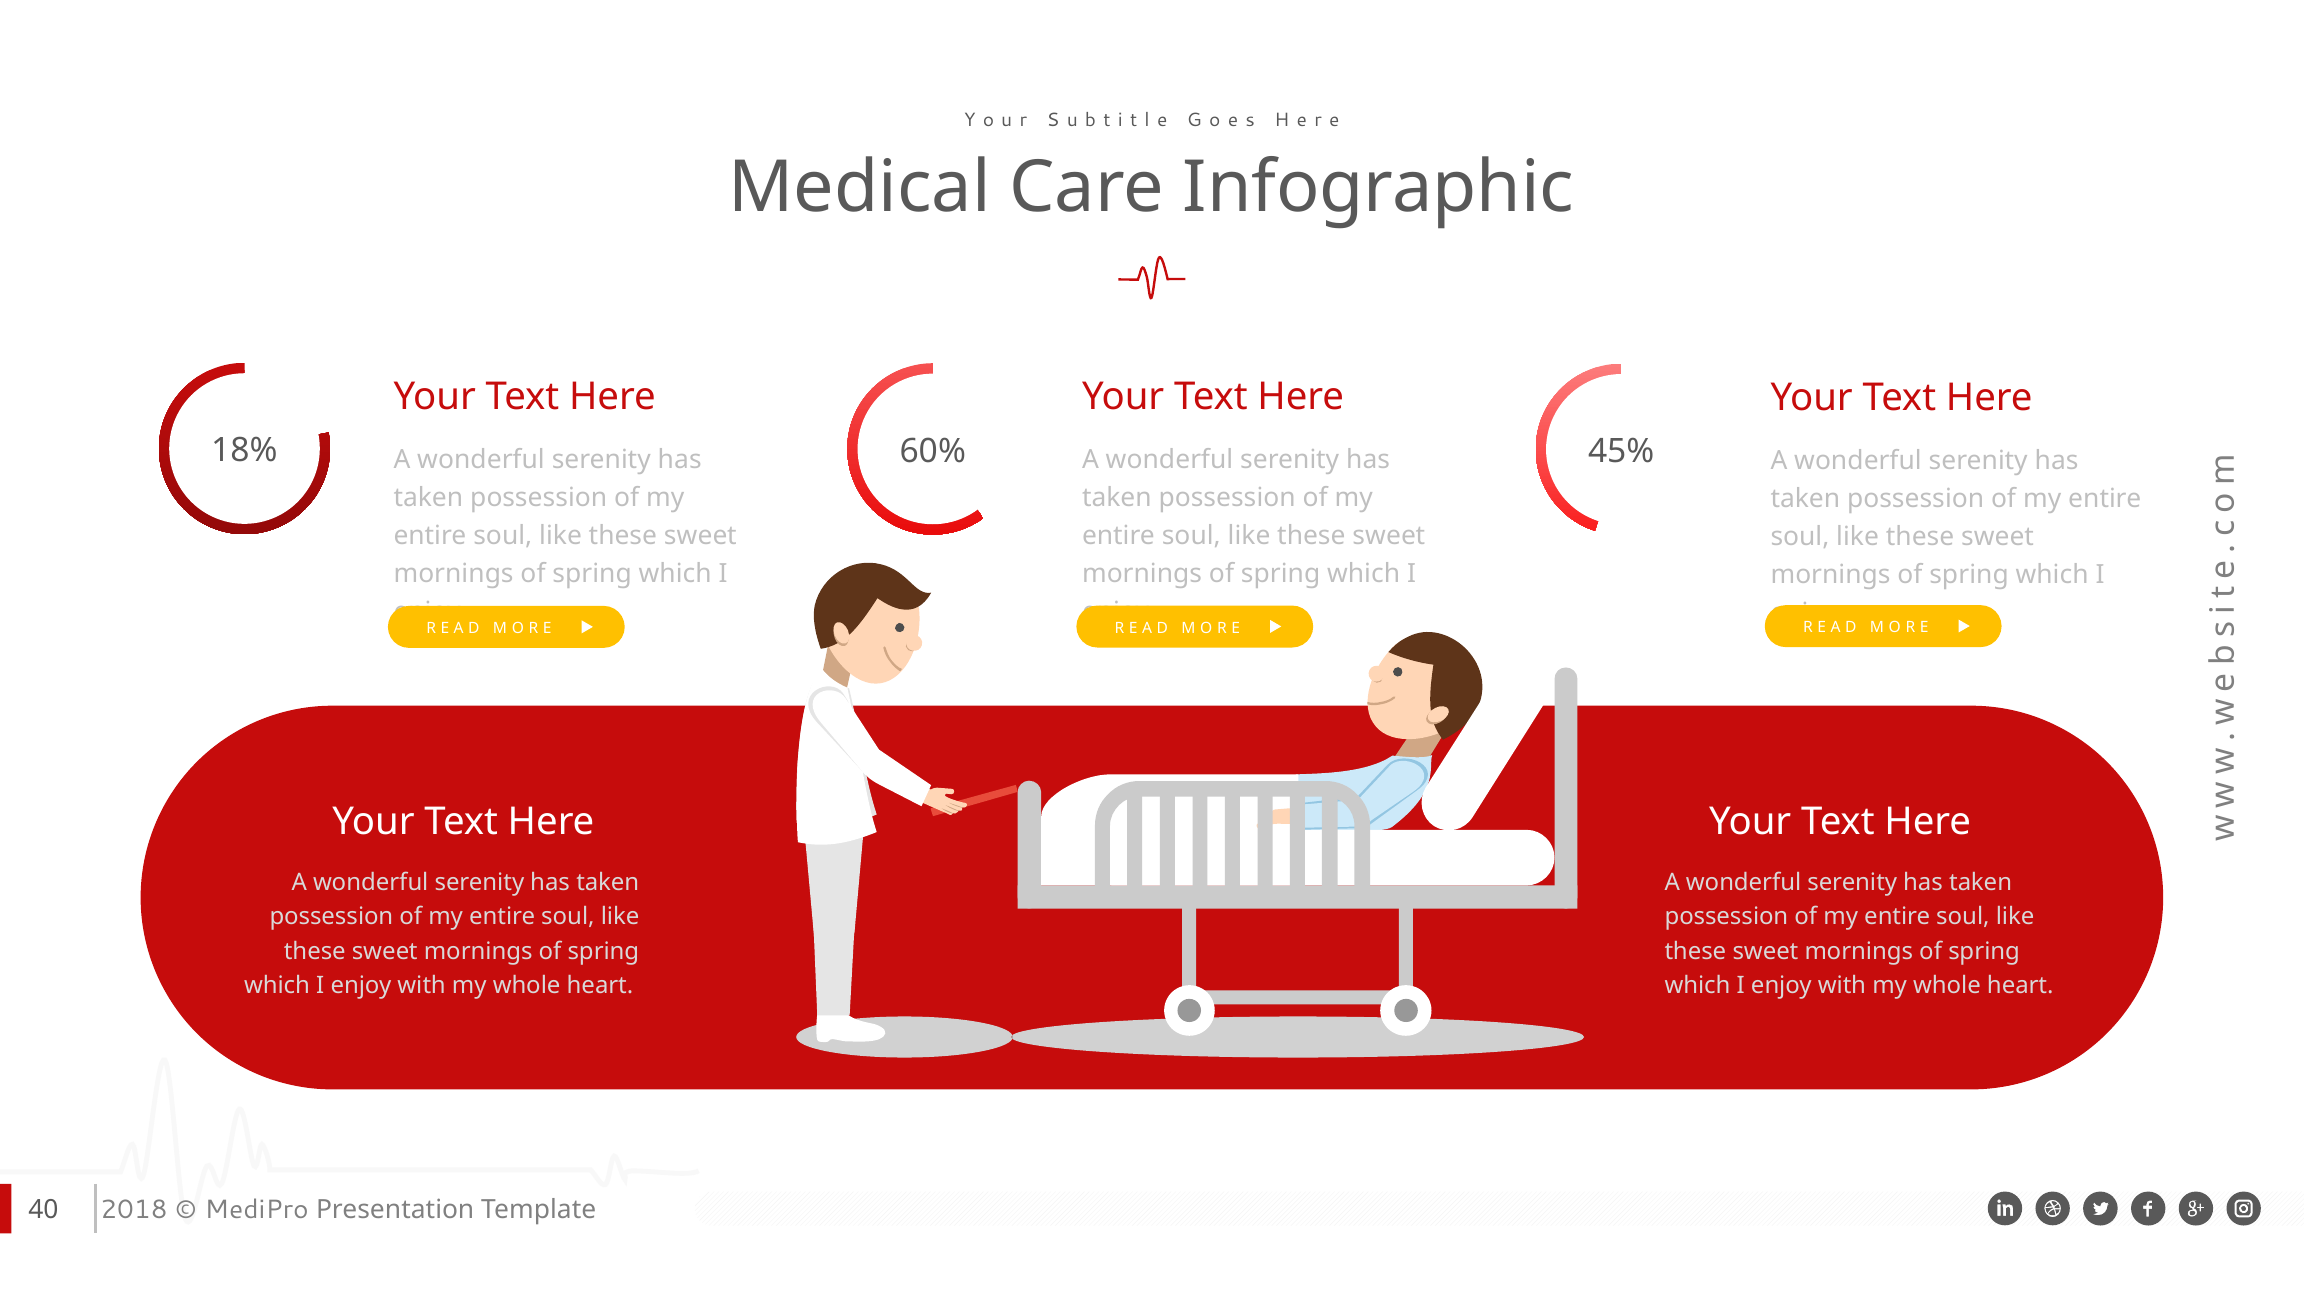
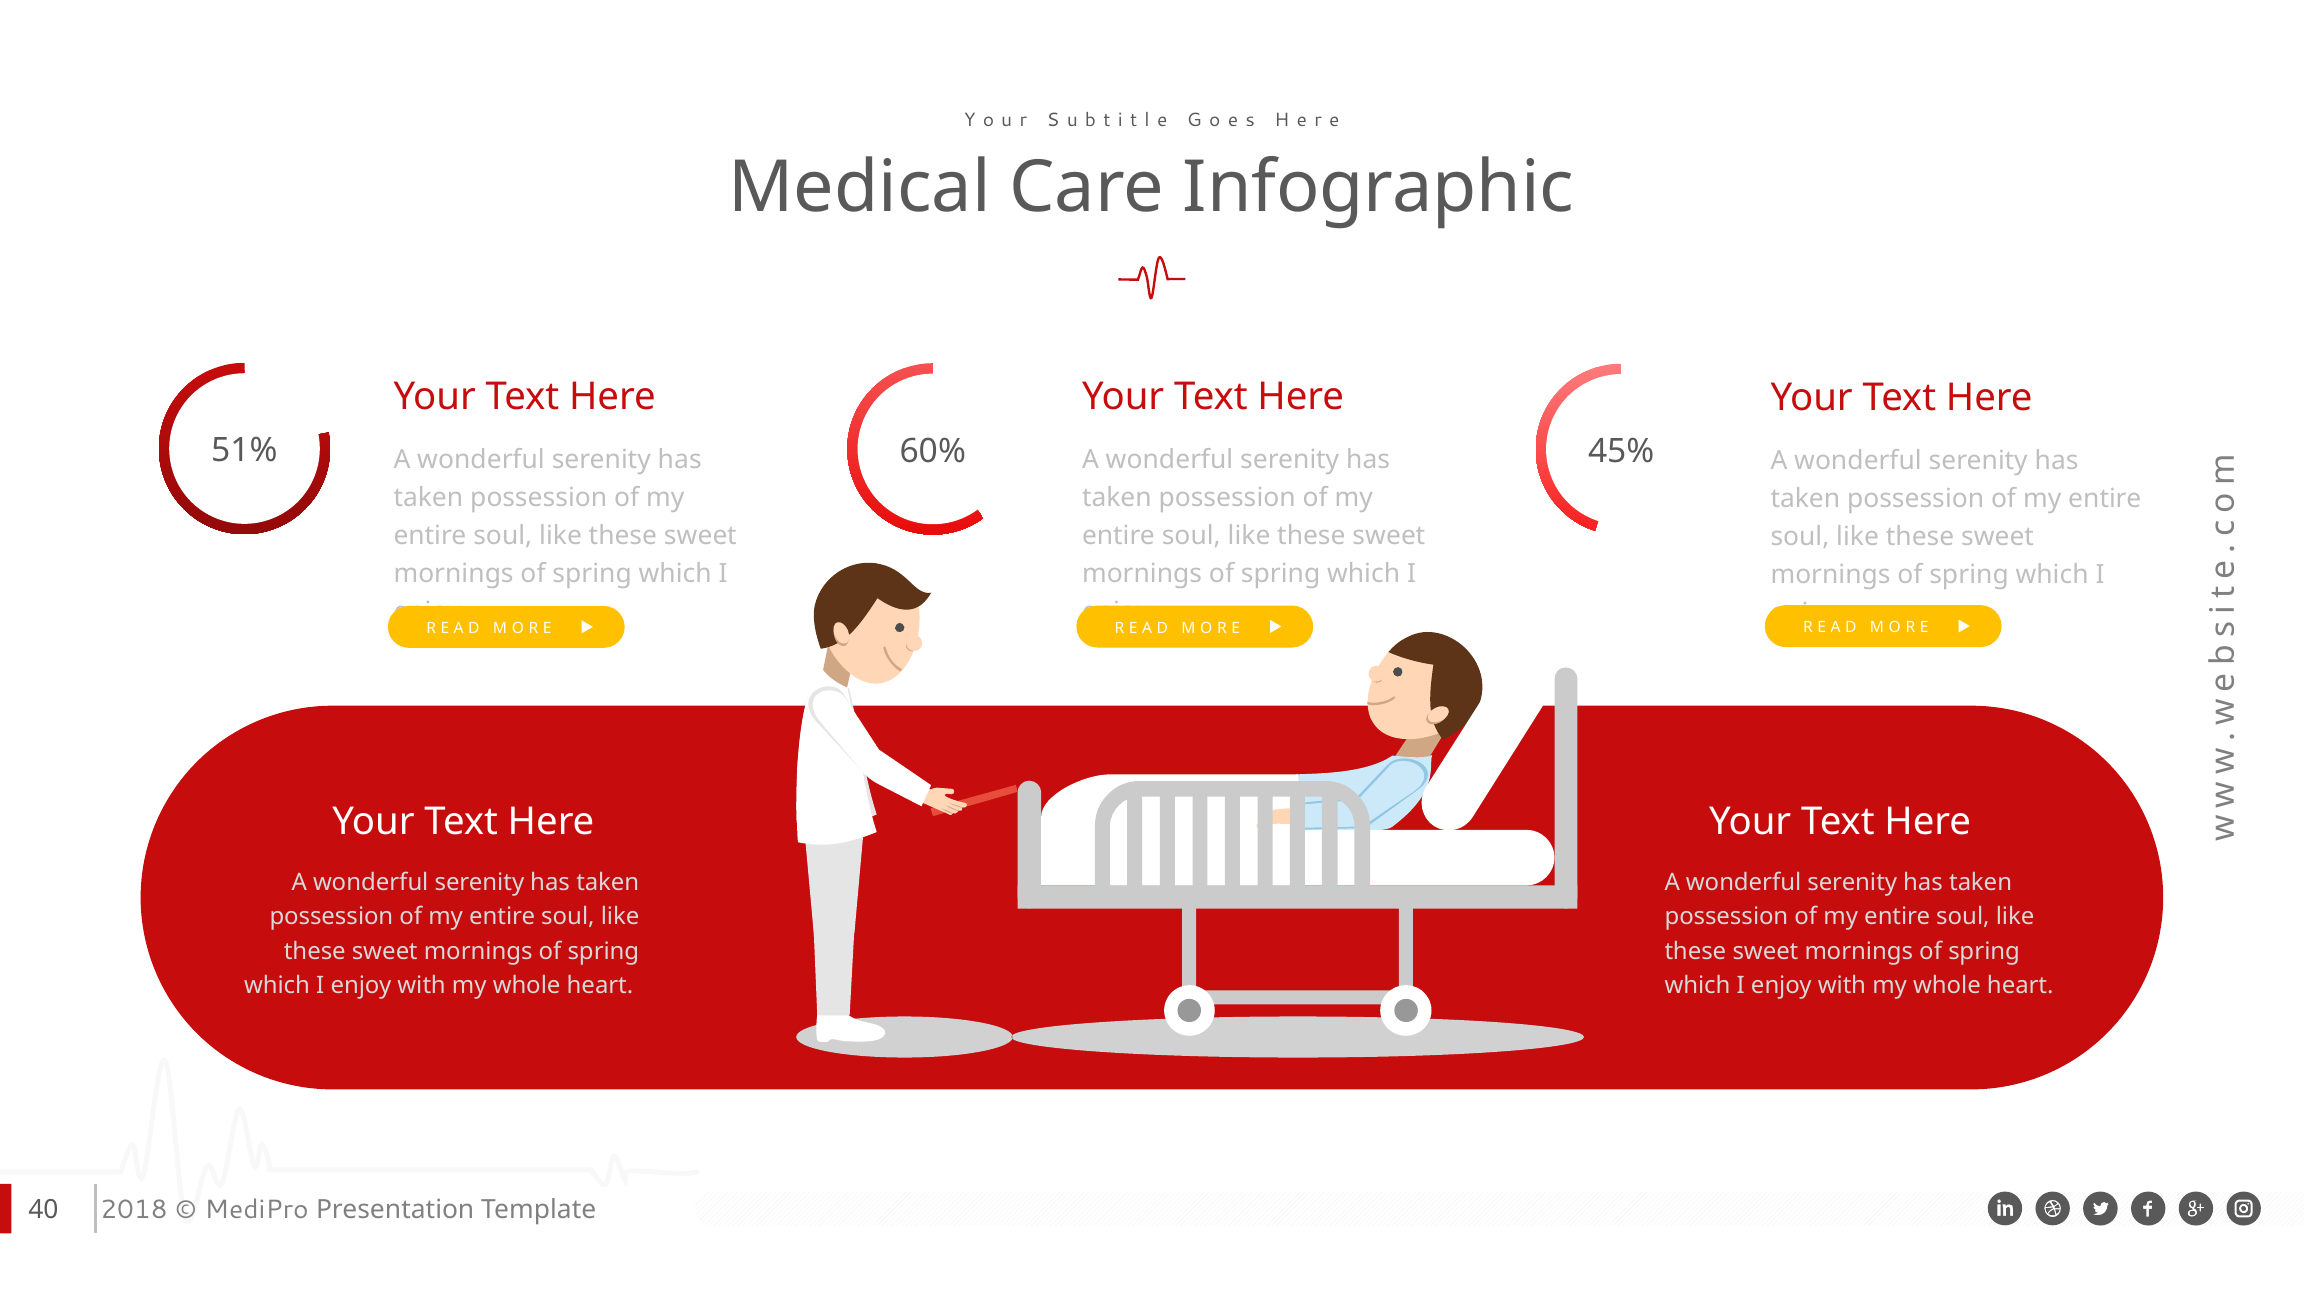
18%: 18% -> 51% (244, 451)
